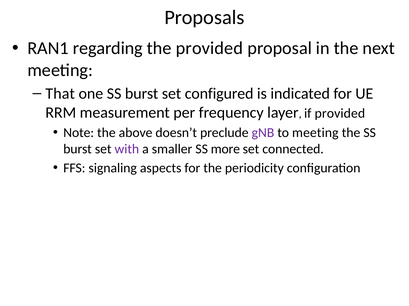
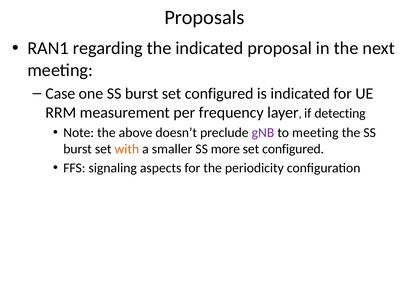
the provided: provided -> indicated (210, 48)
That: That -> Case (60, 94)
if provided: provided -> detecting (340, 114)
with colour: purple -> orange (127, 149)
connected: connected -> configured (293, 149)
